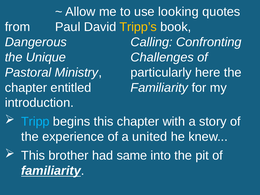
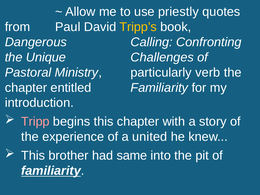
looking: looking -> priestly (178, 12)
here: here -> verb (208, 72)
Tripp colour: light blue -> pink (35, 122)
